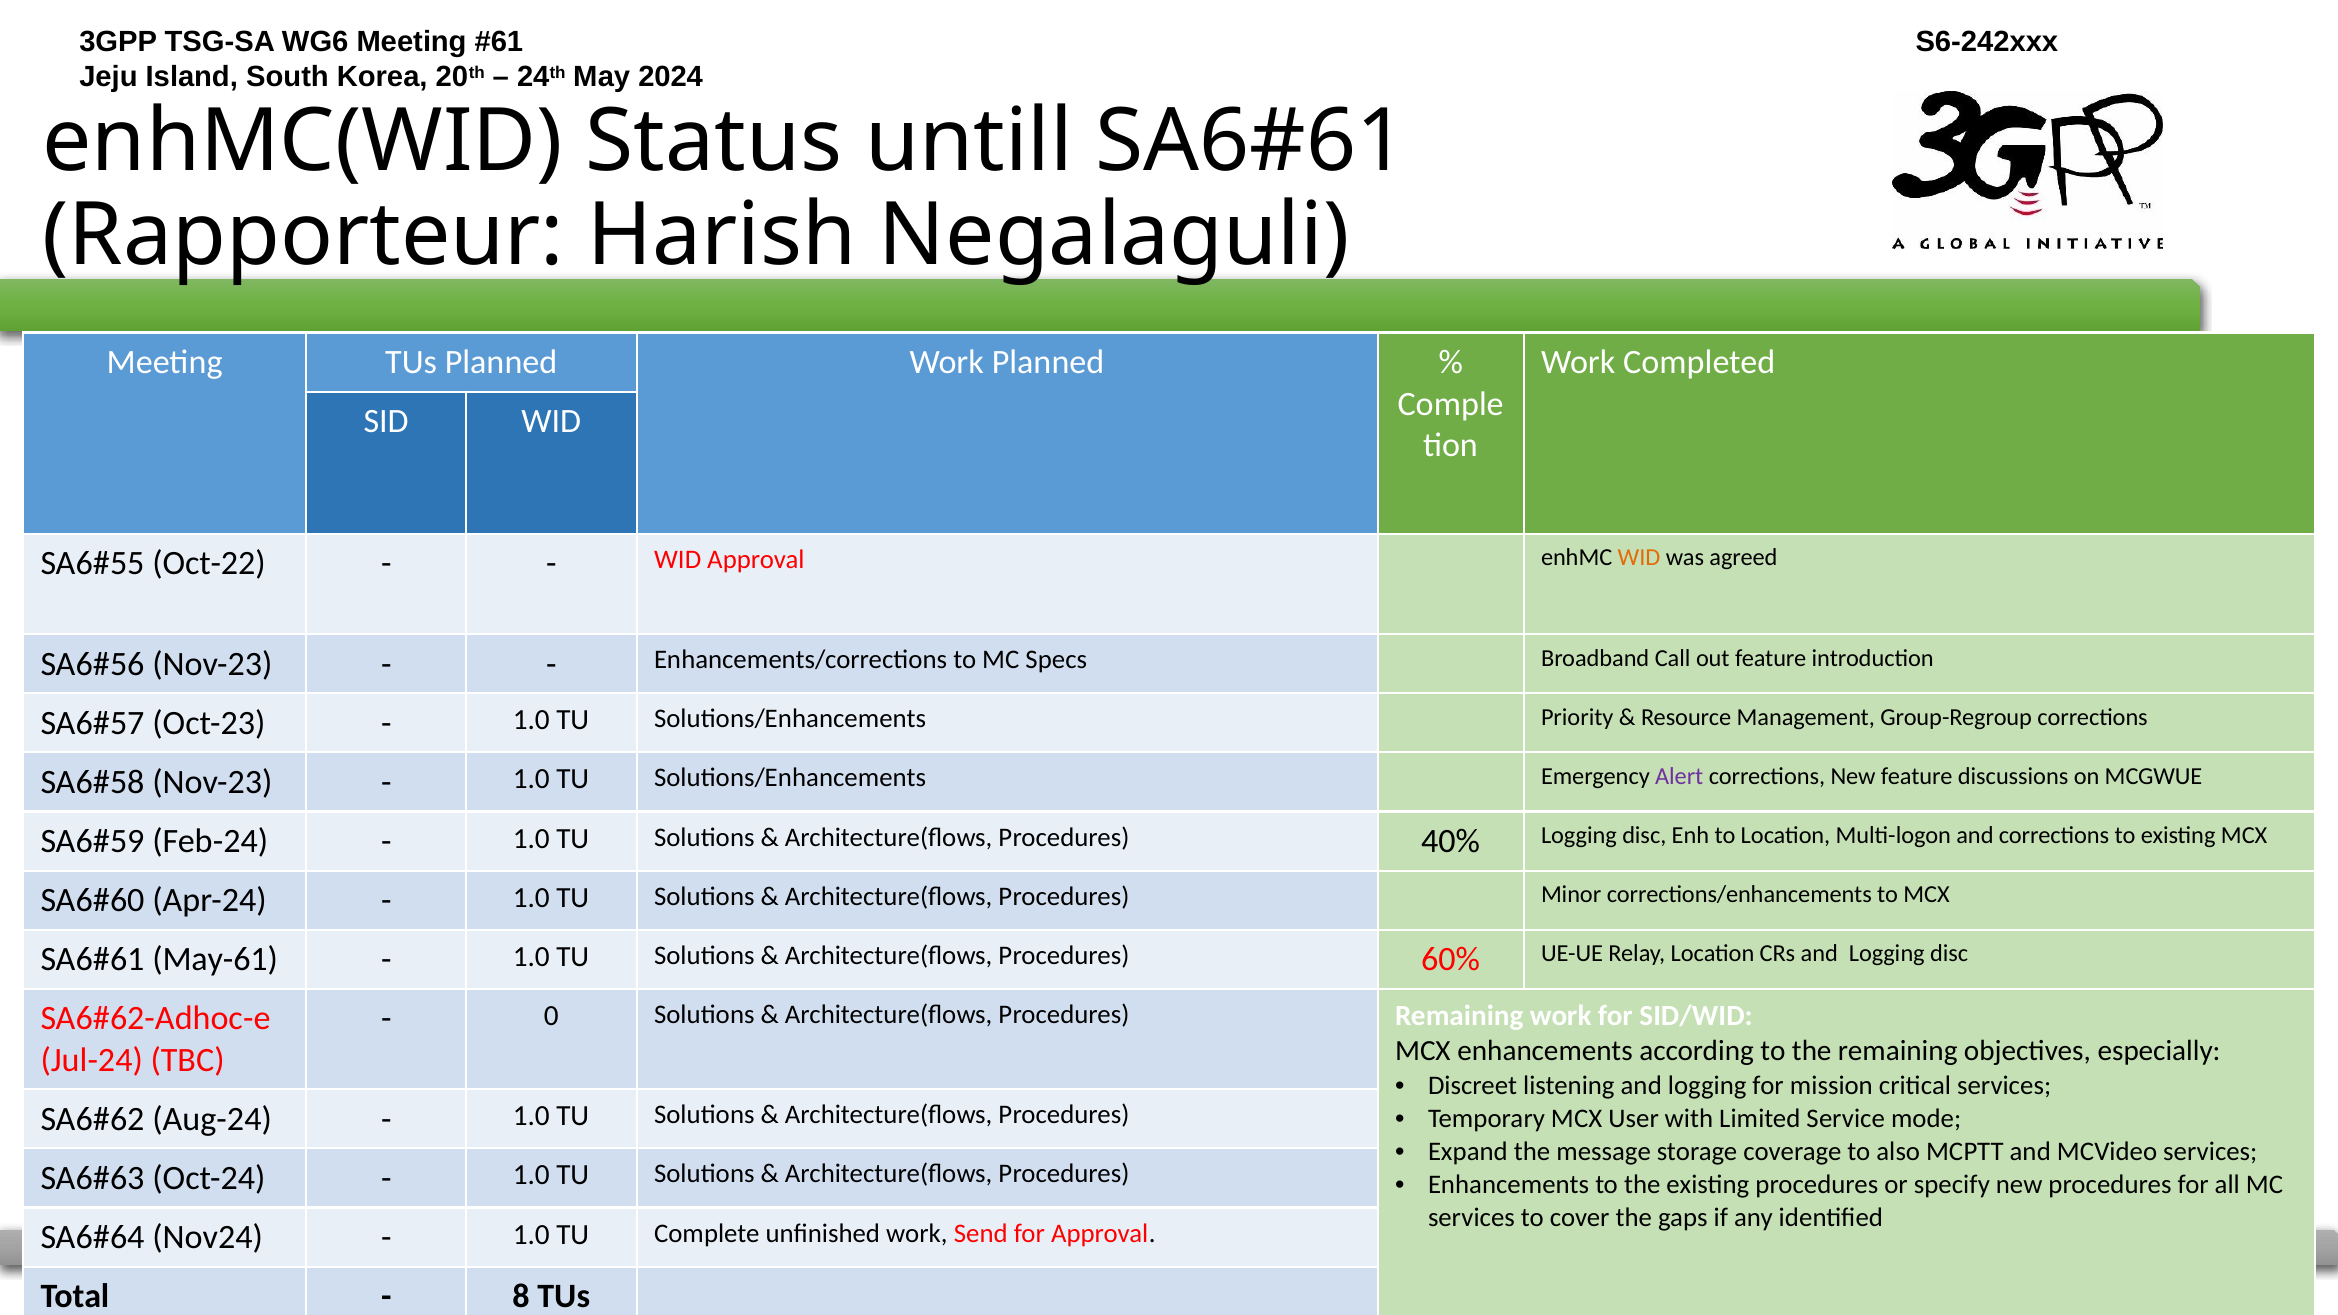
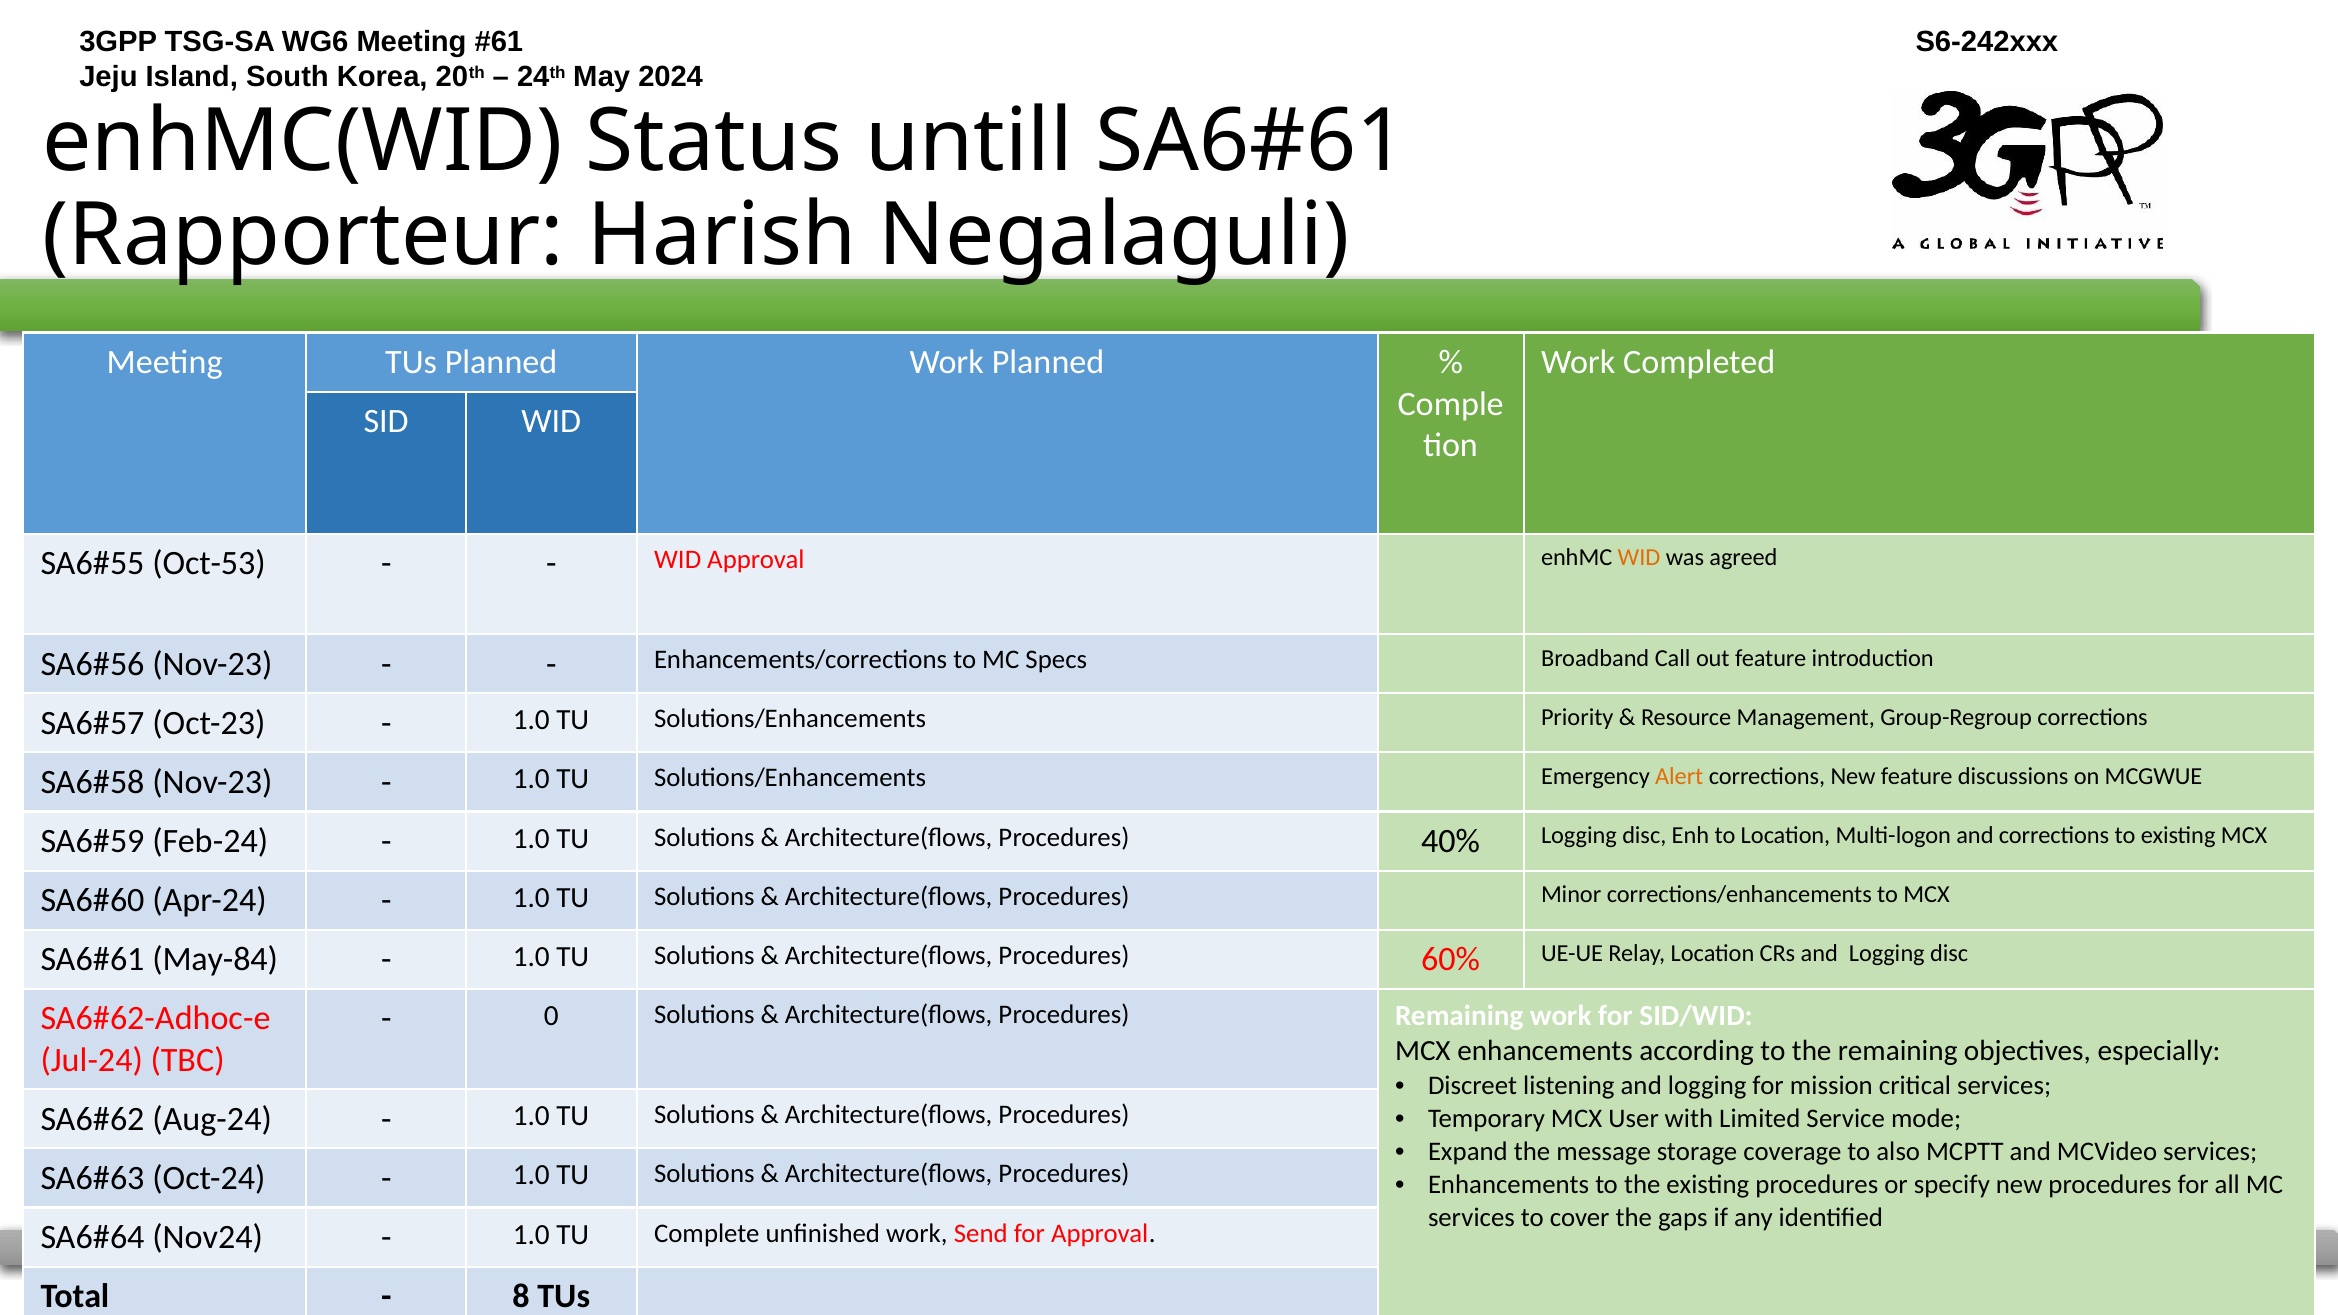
Oct-22: Oct-22 -> Oct-53 (209, 564)
Alert colour: purple -> orange (1679, 776)
May-61: May-61 -> May-84 (215, 960)
